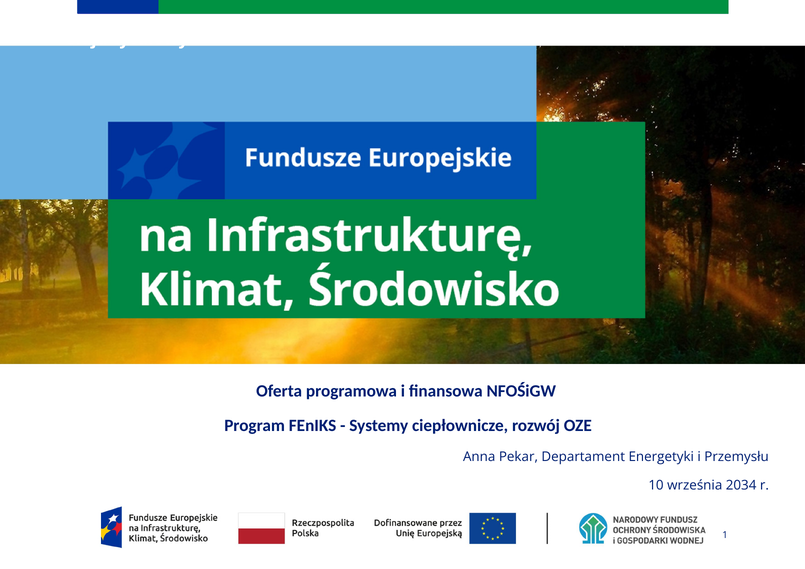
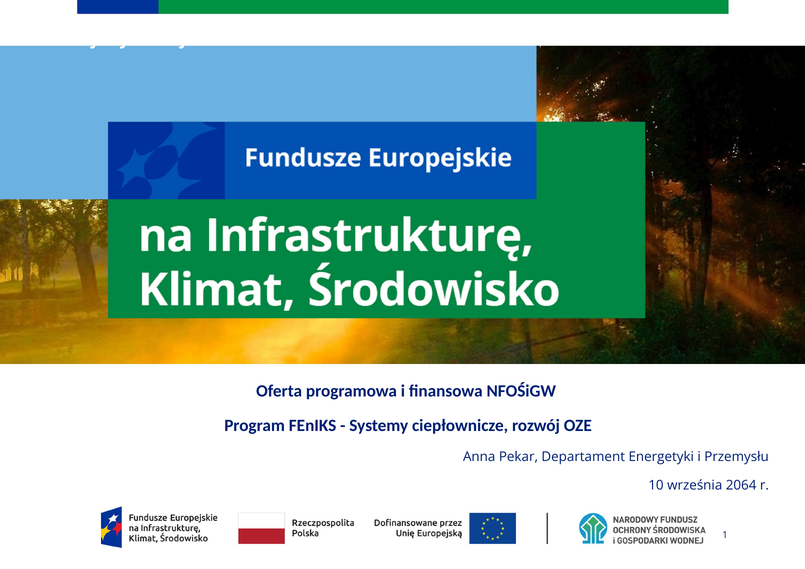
2034: 2034 -> 2064 (741, 486)
